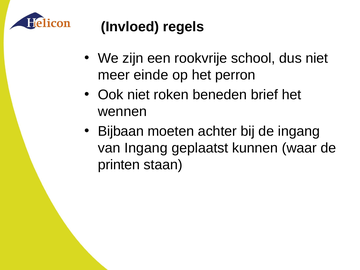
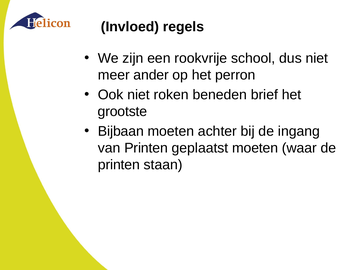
einde: einde -> ander (151, 75)
wennen: wennen -> grootste (122, 112)
van Ingang: Ingang -> Printen (146, 148)
geplaatst kunnen: kunnen -> moeten (255, 148)
